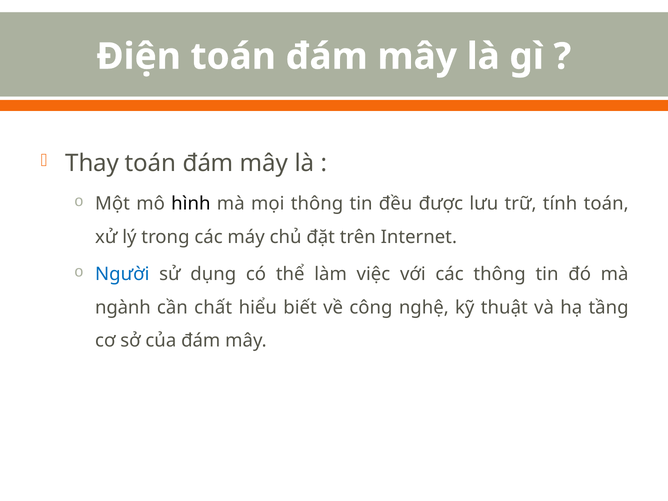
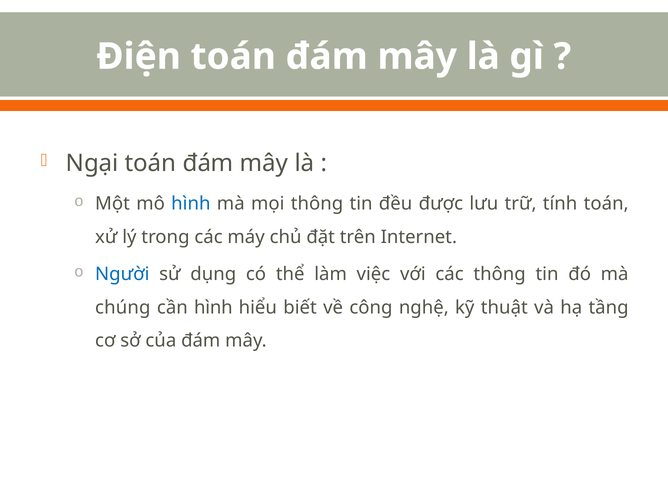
Thay: Thay -> Ngại (92, 163)
hình colour: black -> blue (191, 204)
ngành: ngành -> chúng (123, 307)
cần chất: chất -> hình (213, 307)
